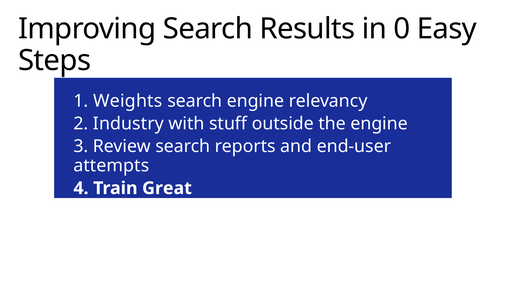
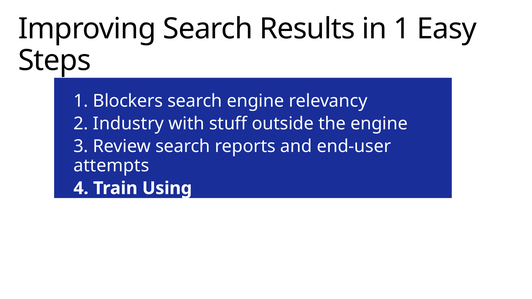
in 0: 0 -> 1 (402, 29)
Weights: Weights -> Blockers (128, 101)
Great: Great -> Using (167, 188)
